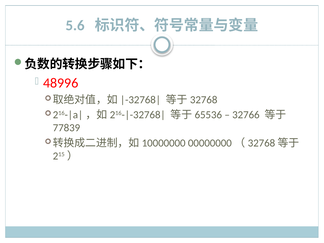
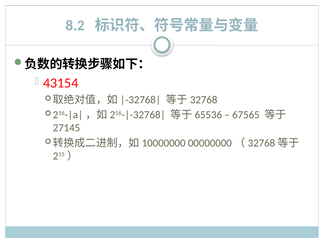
5.6: 5.6 -> 8.2 (75, 25)
48996: 48996 -> 43154 (61, 83)
32766: 32766 -> 67565 (246, 115)
77839: 77839 -> 27145 (66, 128)
